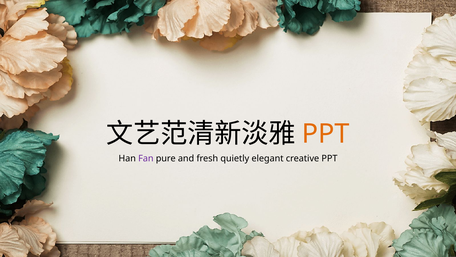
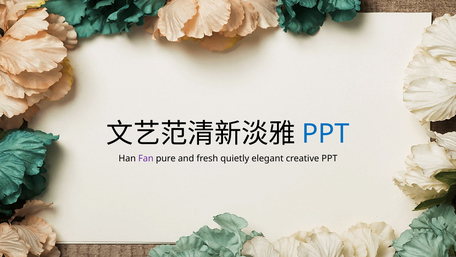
PPT colour: orange -> blue (326, 134)
